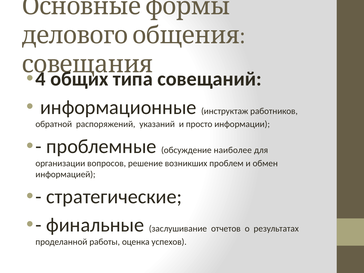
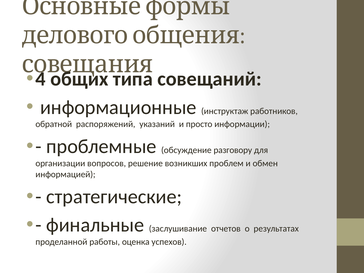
наиболее: наиболее -> разговору (233, 150)
